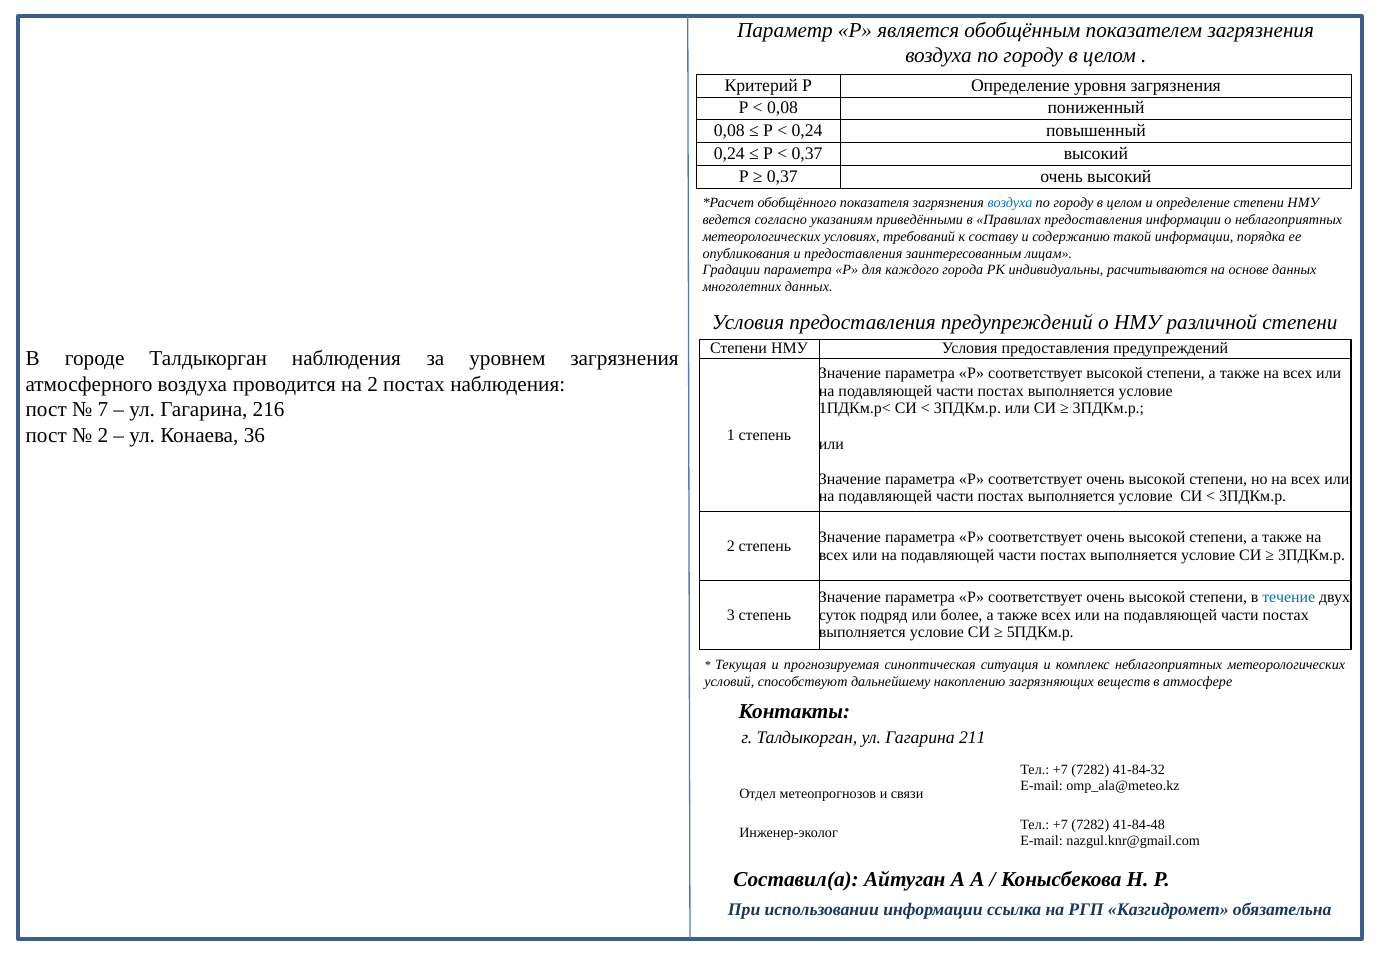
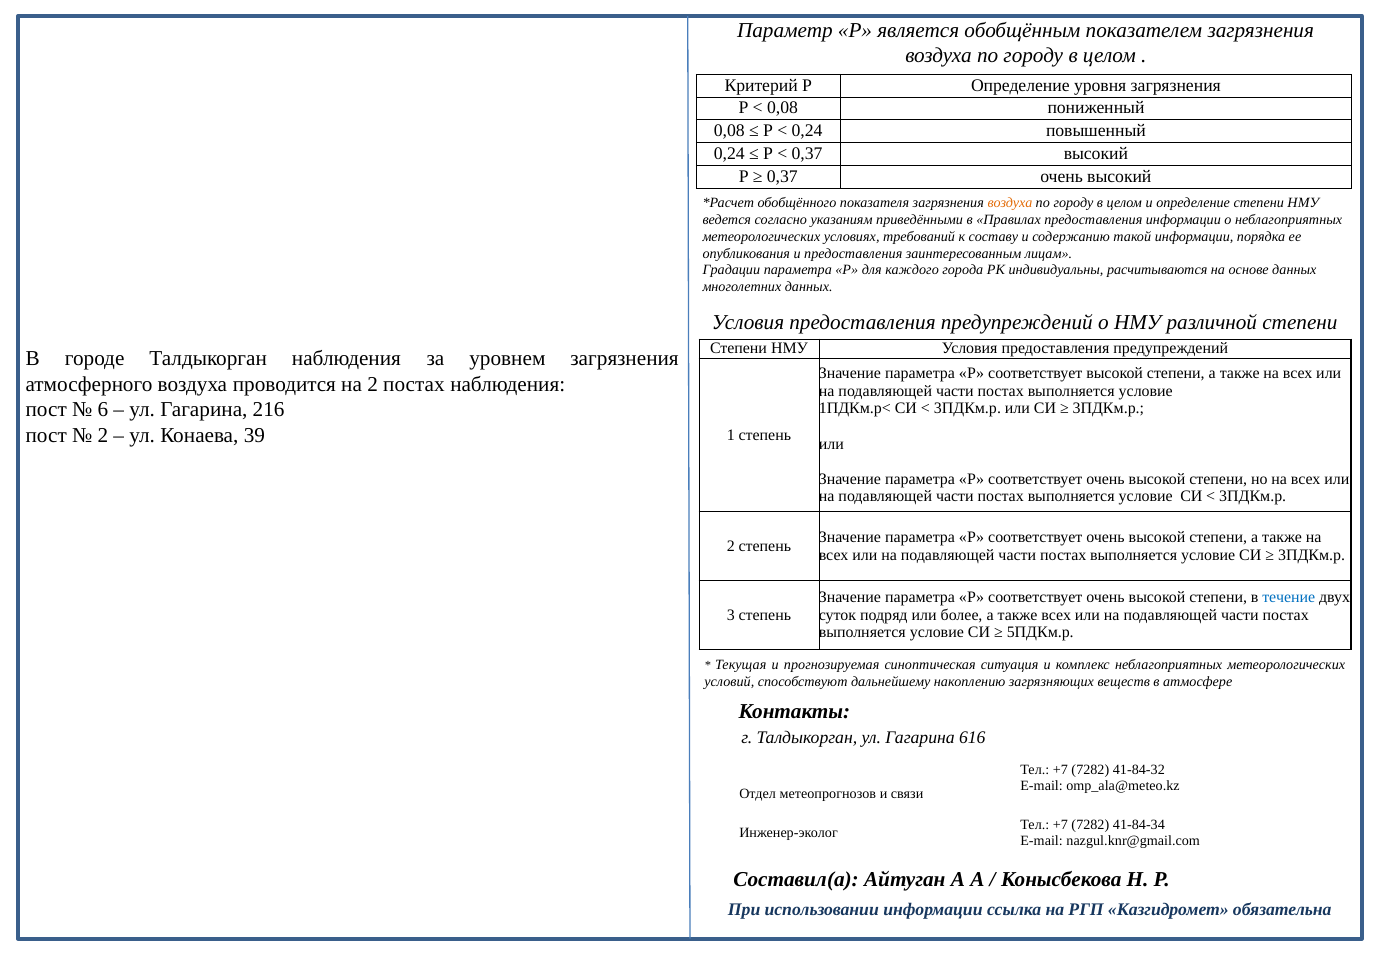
воздуха colour: blue -> orange (1010, 203)
7: 7 -> 6 (103, 410)
36: 36 -> 39 (254, 435)
211: 211 -> 616 (972, 738)
41-84-48: 41-84-48 -> 41-84-34 (1139, 825)
